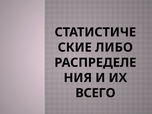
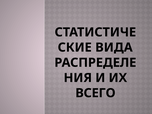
ЛИБО: ЛИБО -> ВИДА (114, 47)
